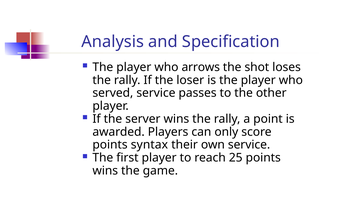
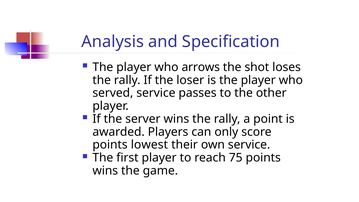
syntax: syntax -> lowest (149, 145)
25: 25 -> 75 (236, 158)
